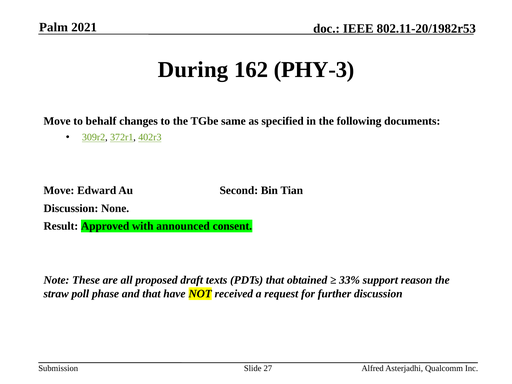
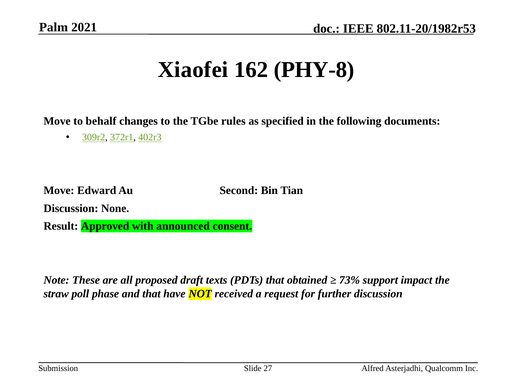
During: During -> Xiaofei (193, 70)
PHY-3: PHY-3 -> PHY-8 (314, 70)
same: same -> rules (233, 121)
33%: 33% -> 73% (350, 280)
reason: reason -> impact (417, 280)
